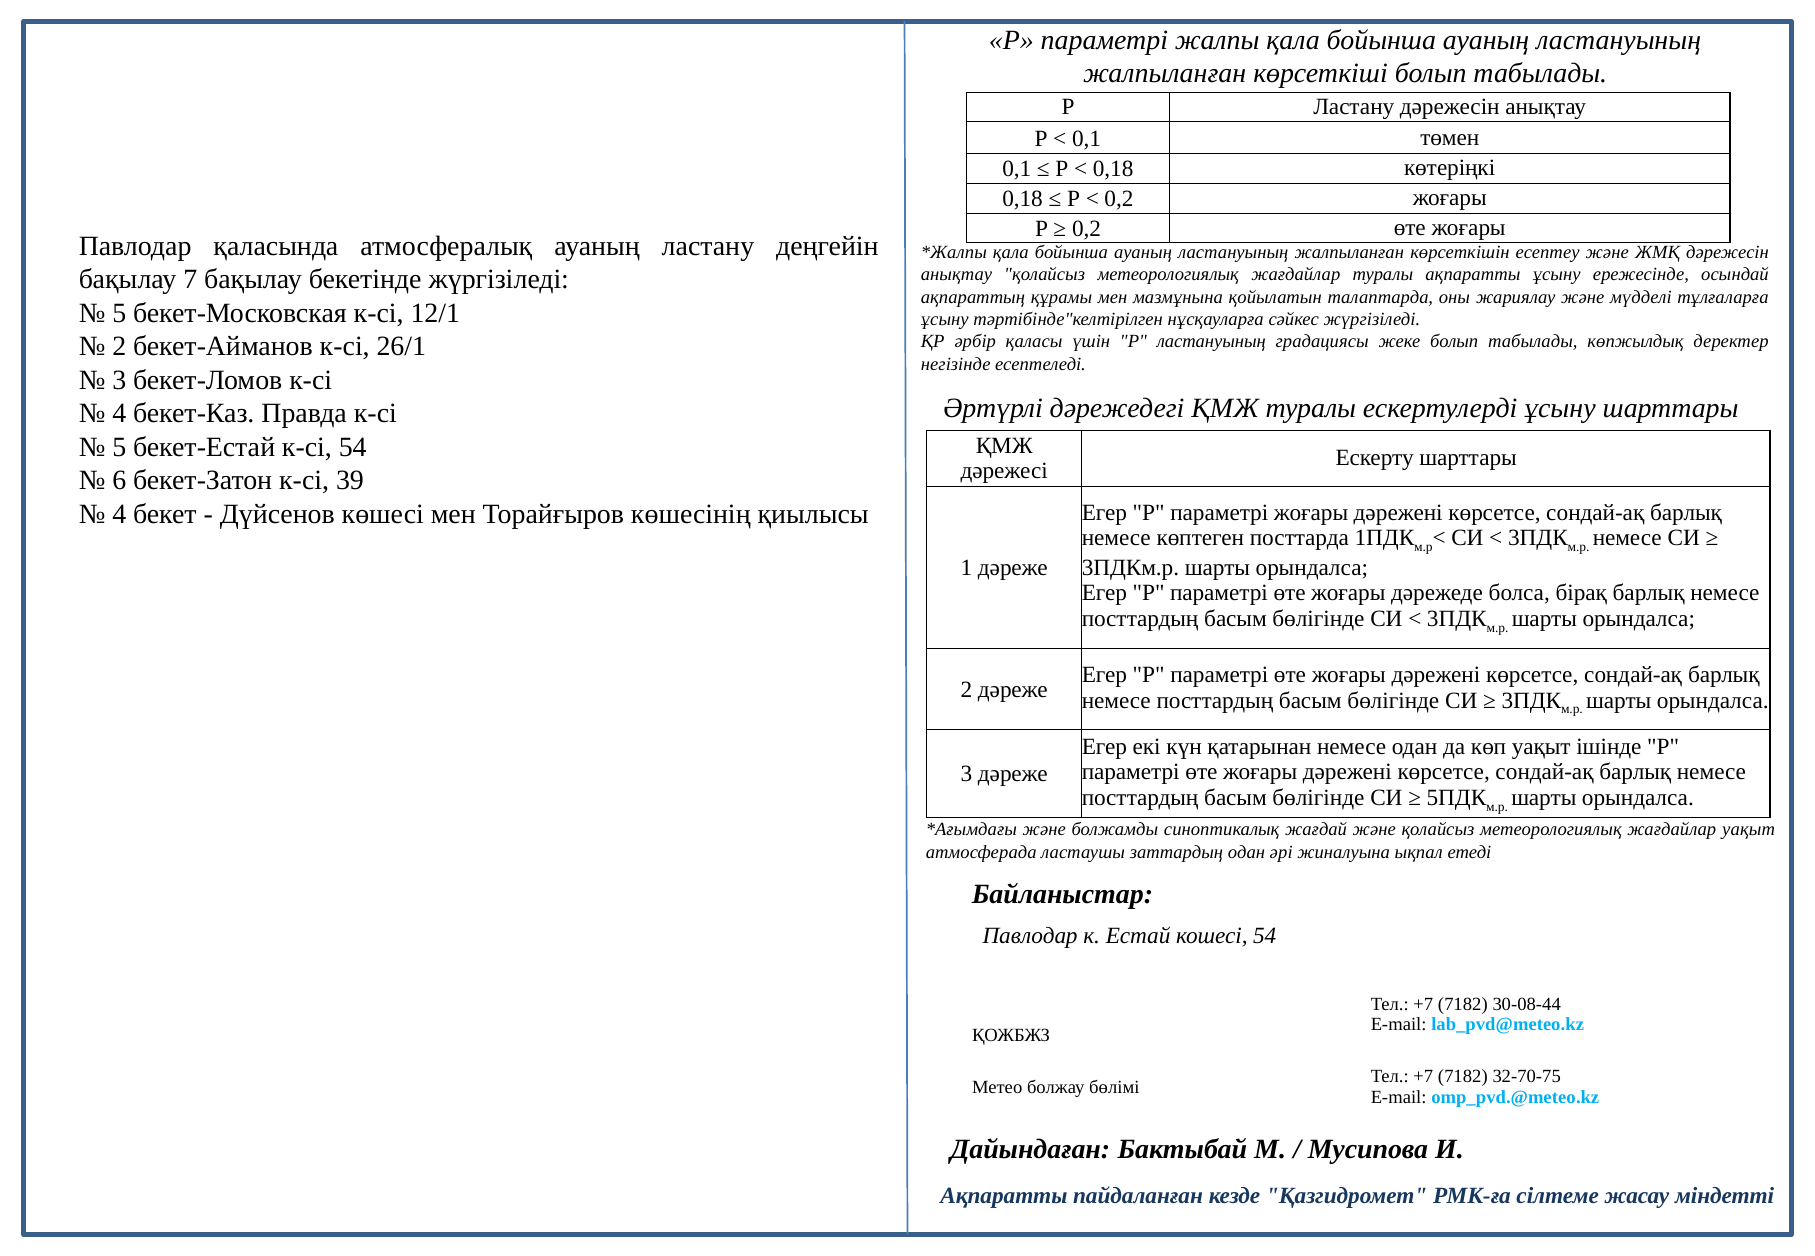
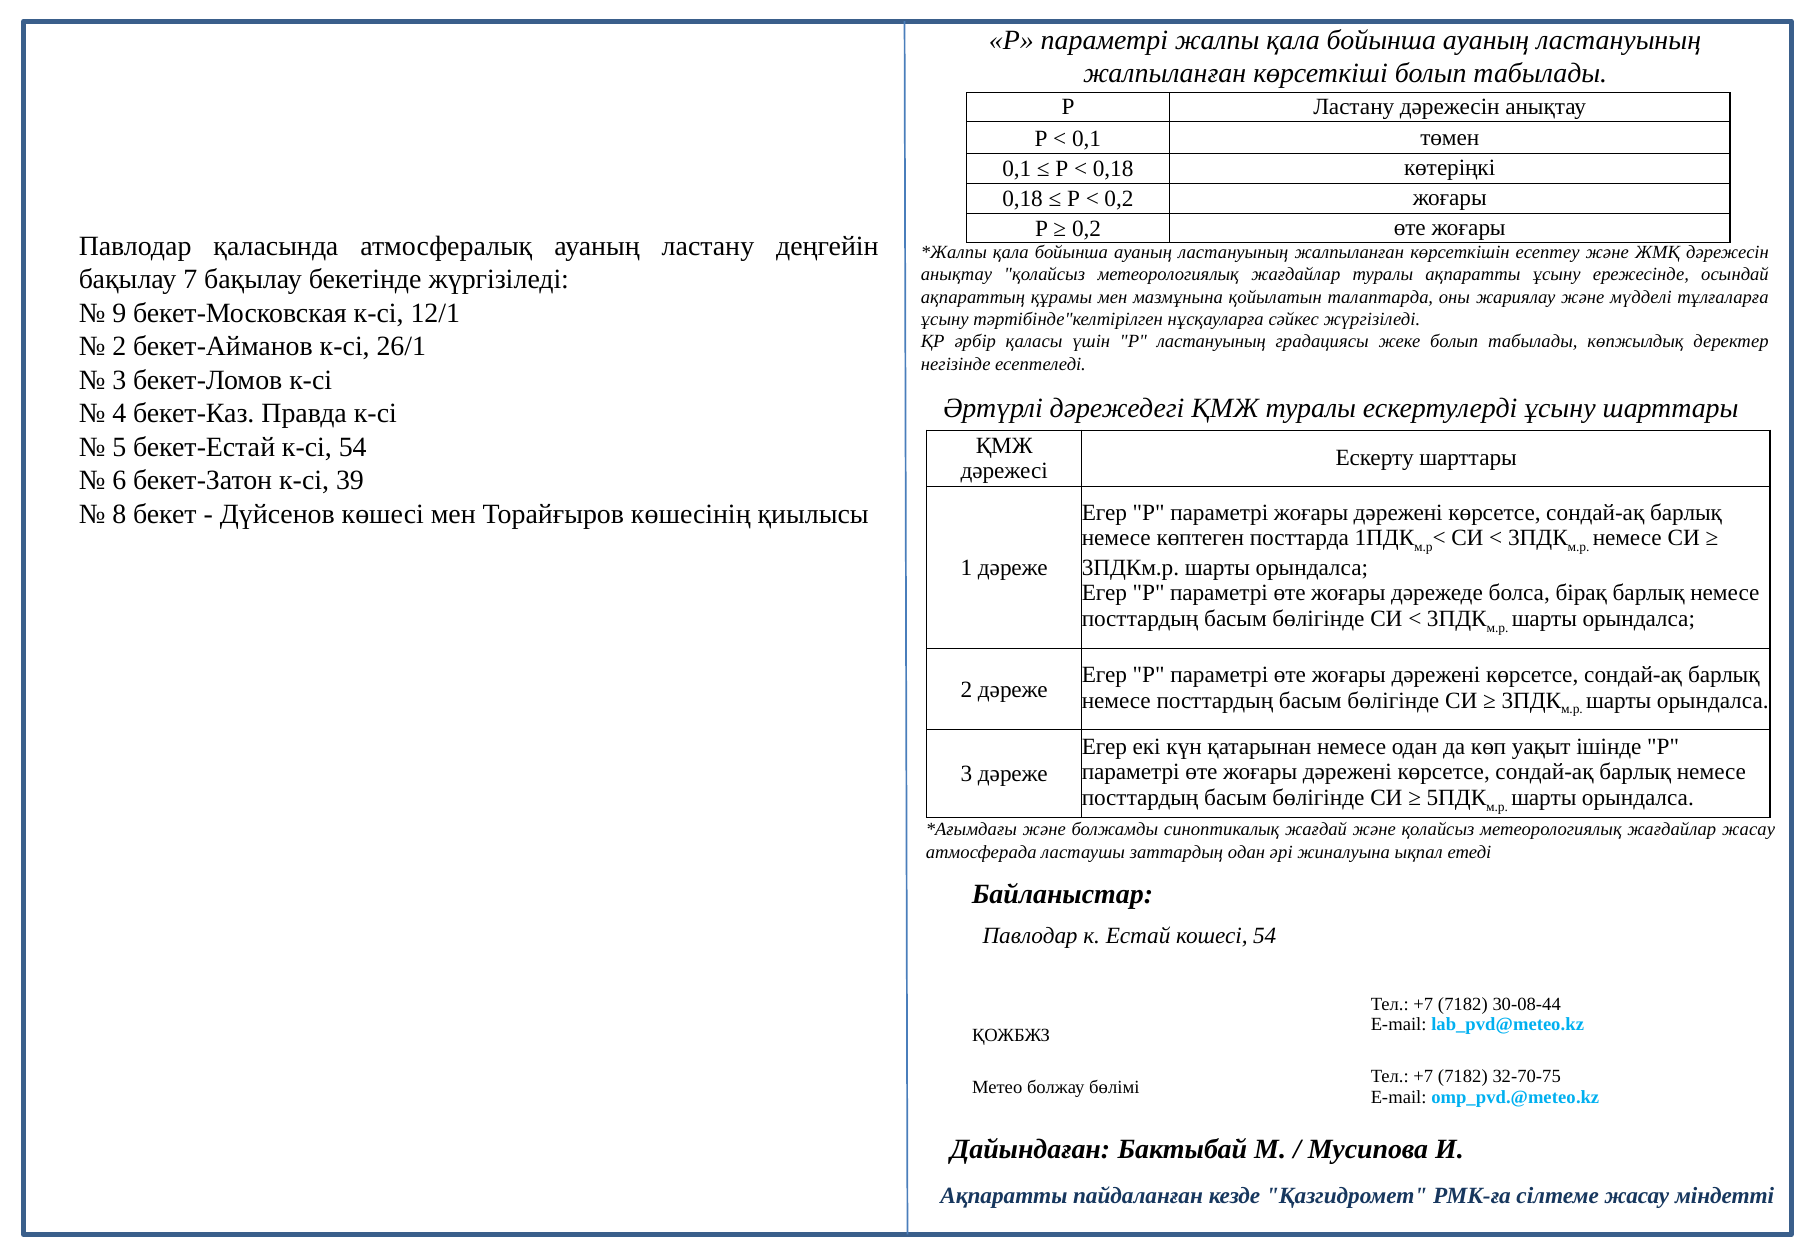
5: 5 -> 9 (119, 313)
4: 4 -> 8 (119, 514)
жағдайлар уақыт: уақыт -> жасау (1749, 830)
